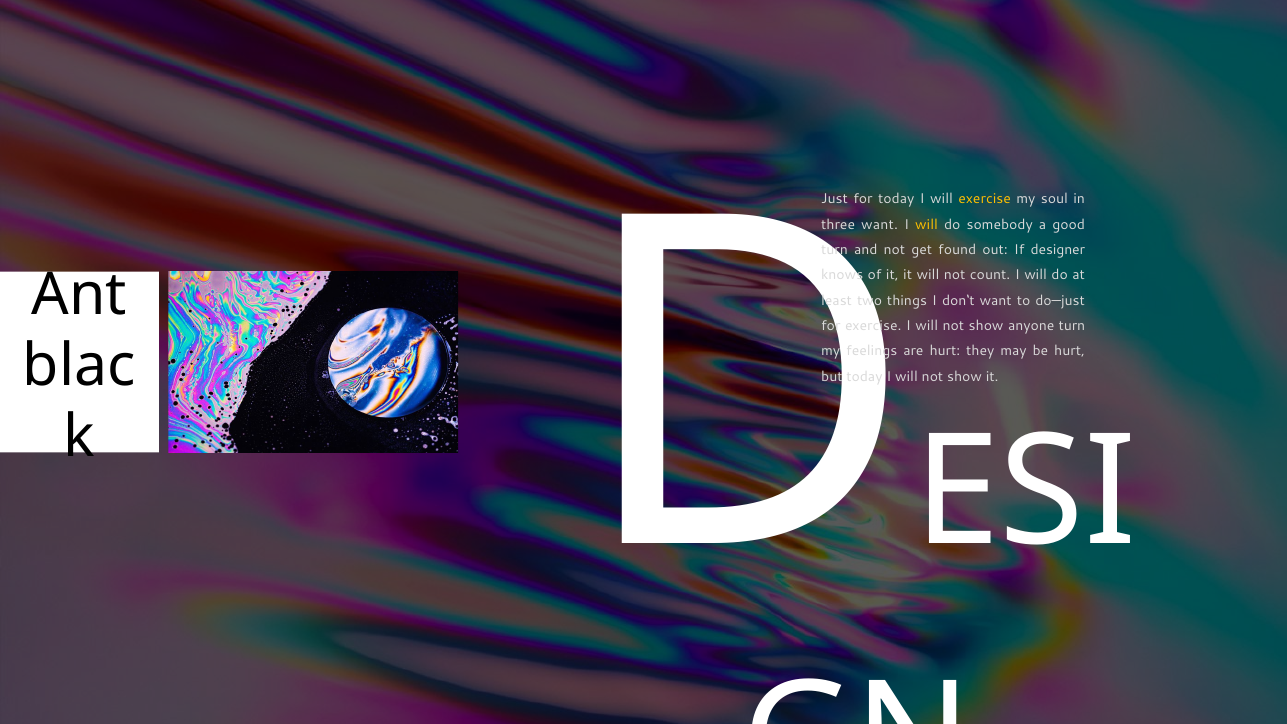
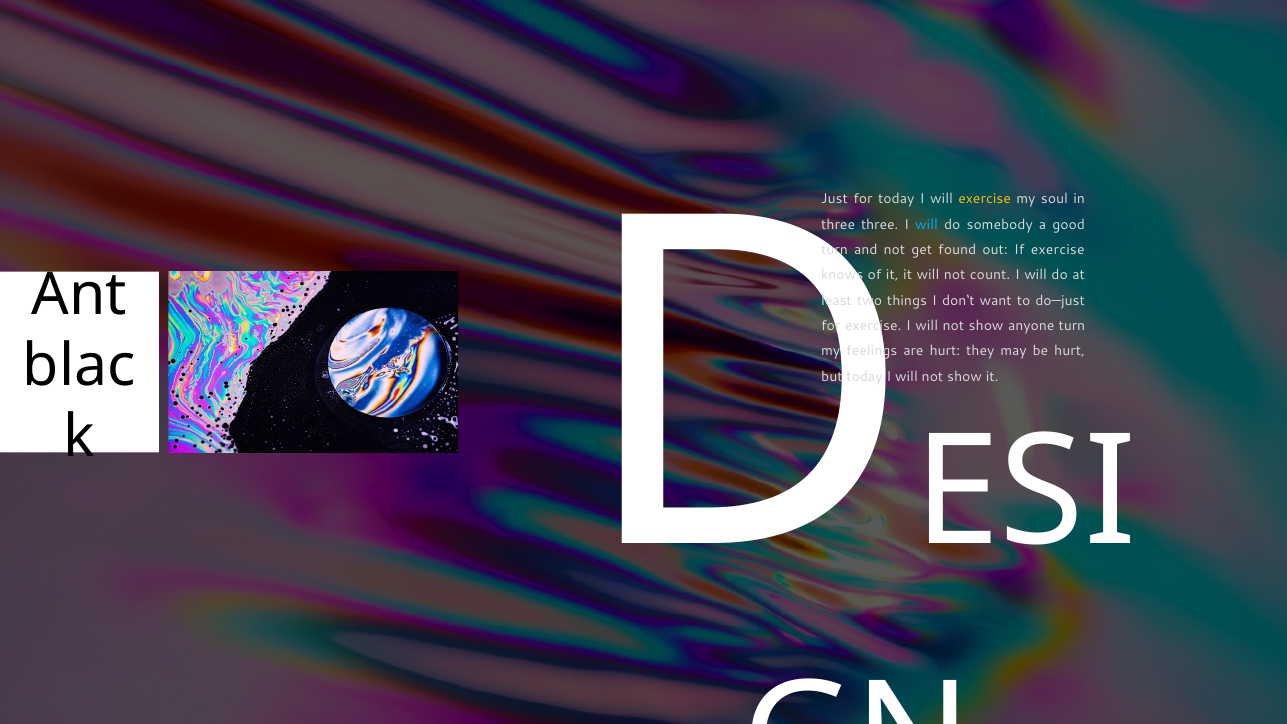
three want: want -> three (880, 225)
will colour: yellow -> light blue (927, 225)
If designer: designer -> exercise (1058, 250)
